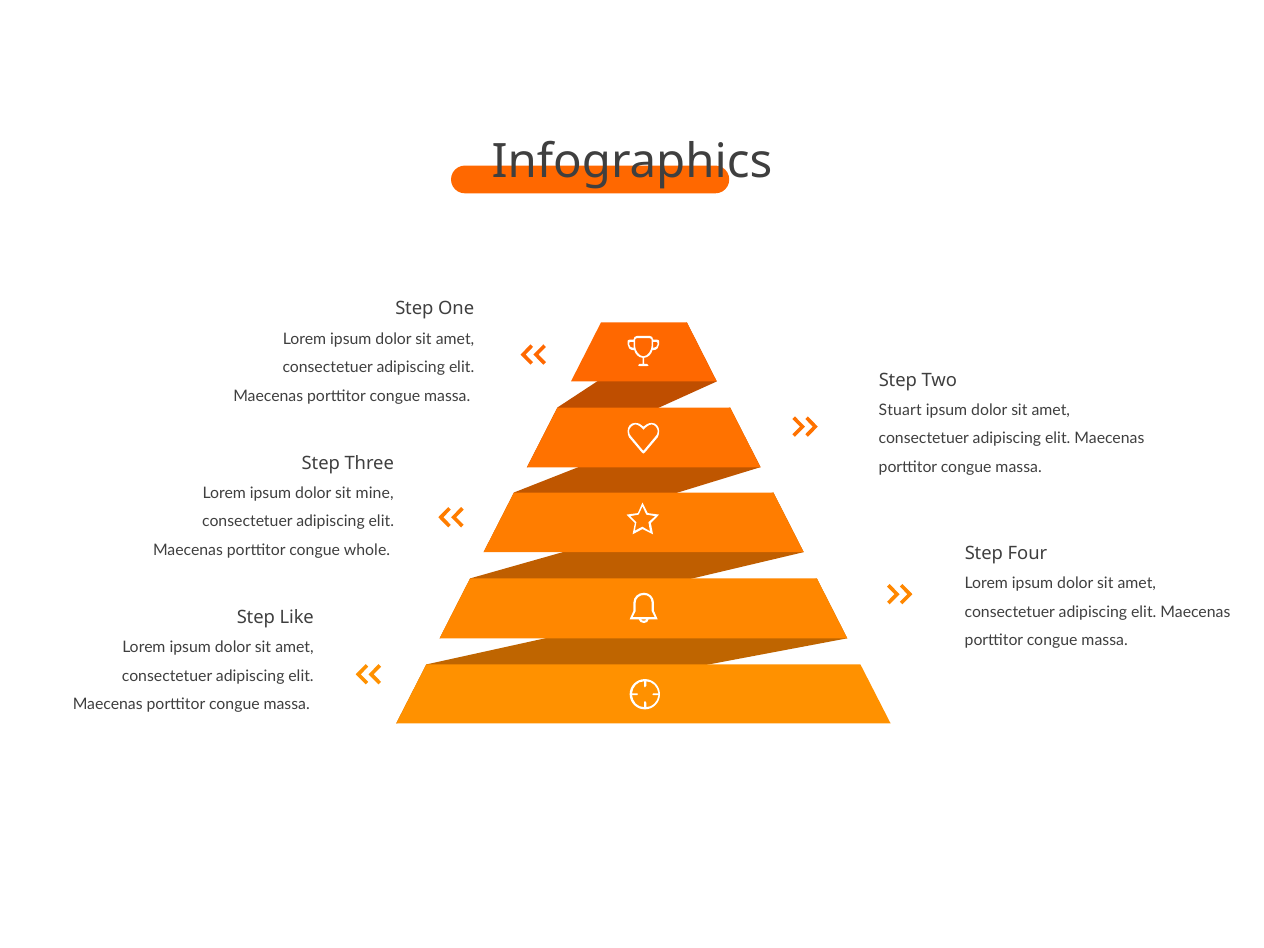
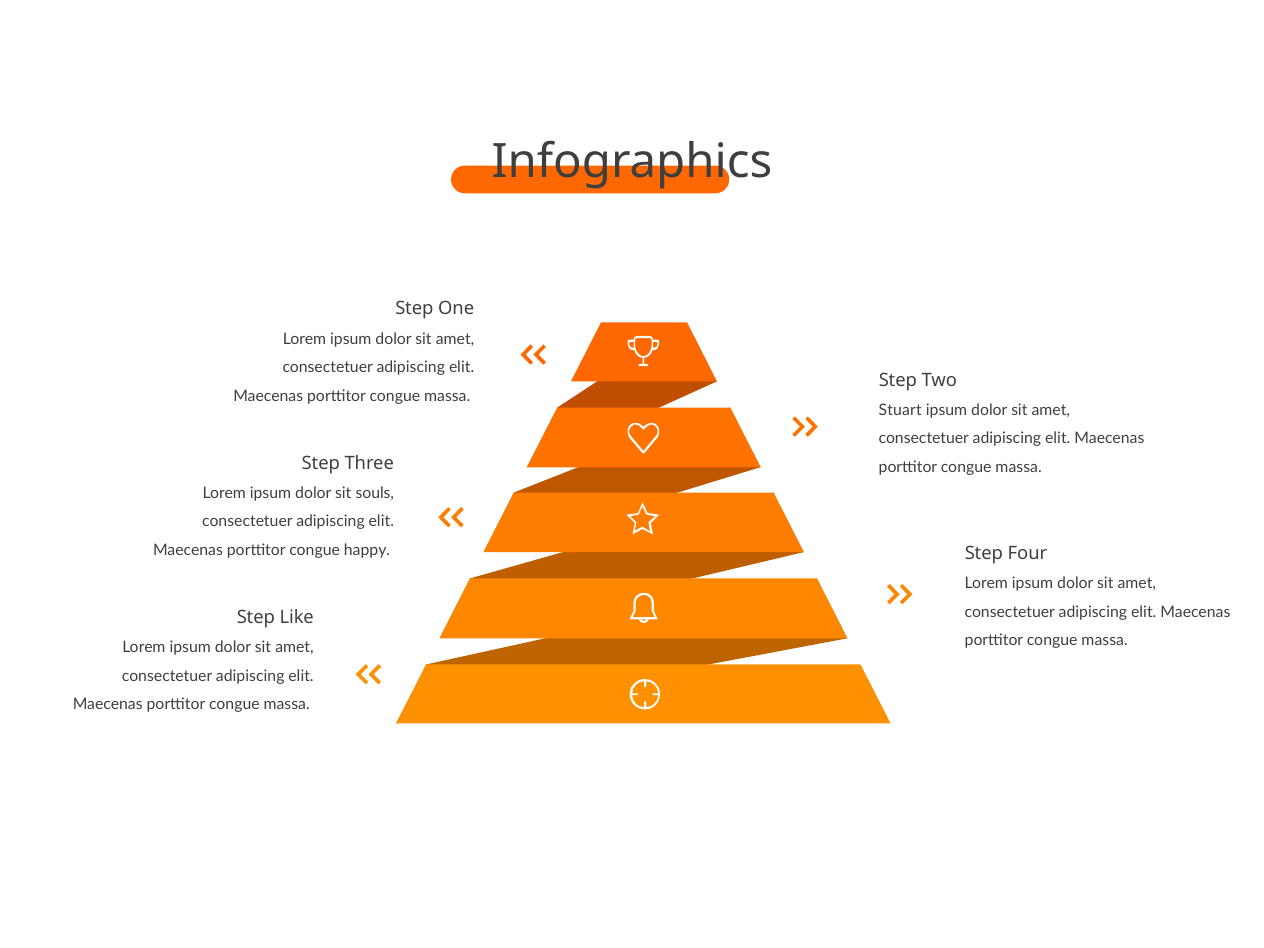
mine: mine -> souls (375, 493)
whole: whole -> happy (367, 550)
